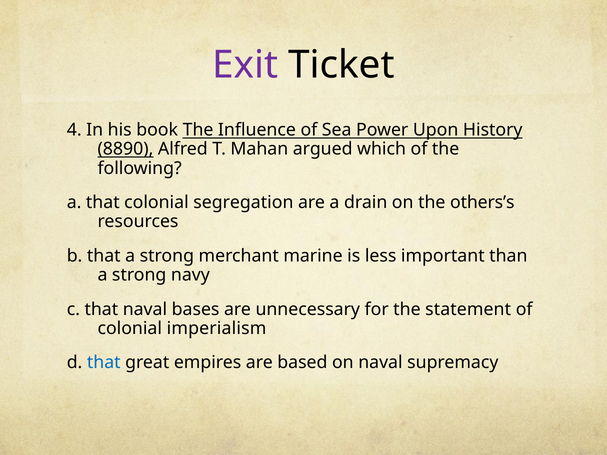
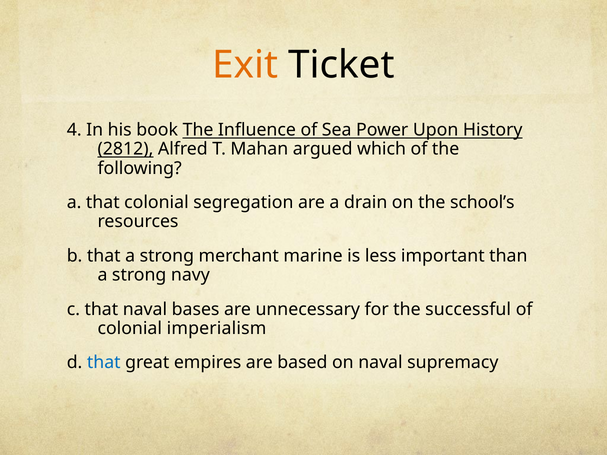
Exit colour: purple -> orange (245, 65)
8890: 8890 -> 2812 (125, 149)
others’s: others’s -> school’s (482, 203)
statement: statement -> successful (468, 309)
